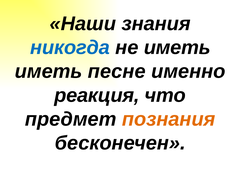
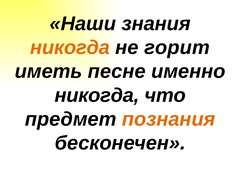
никогда colour: blue -> orange (70, 48)
не иметь: иметь -> горит (177, 48)
реакция: реакция -> никогда (97, 95)
